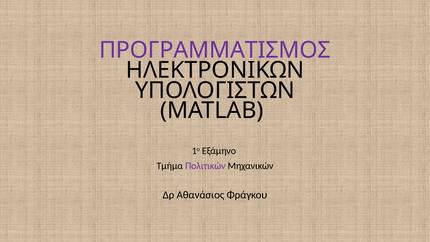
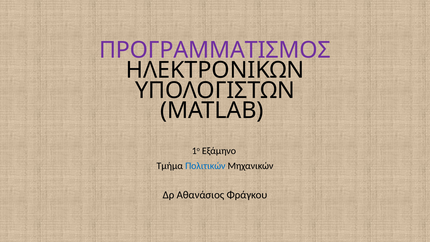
Πολιτικών colour: purple -> blue (205, 166)
